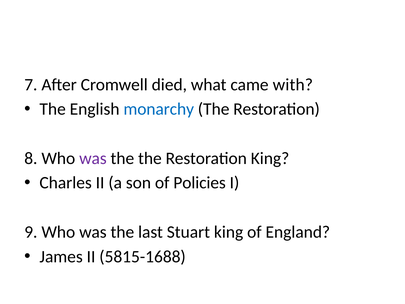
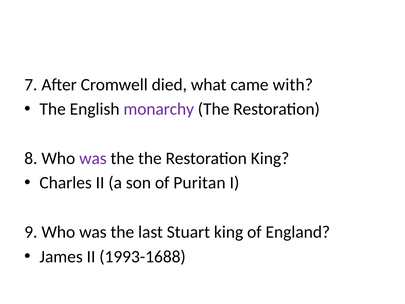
monarchy colour: blue -> purple (159, 109)
Policies: Policies -> Puritan (199, 183)
5815-1688: 5815-1688 -> 1993-1688 (143, 256)
